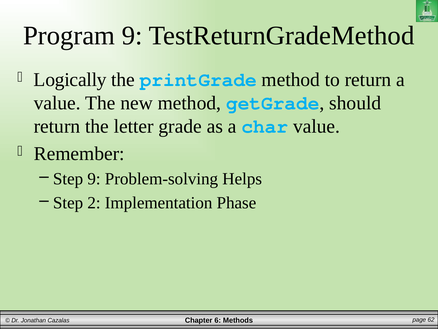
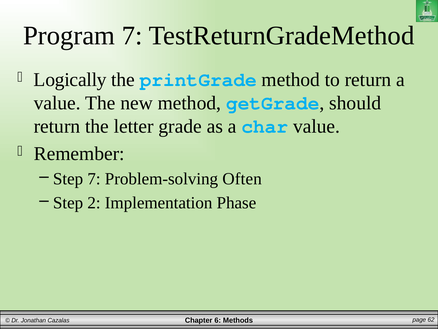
Program 9: 9 -> 7 (132, 36)
Step 9: 9 -> 7 (94, 179)
Helps: Helps -> Often (242, 179)
